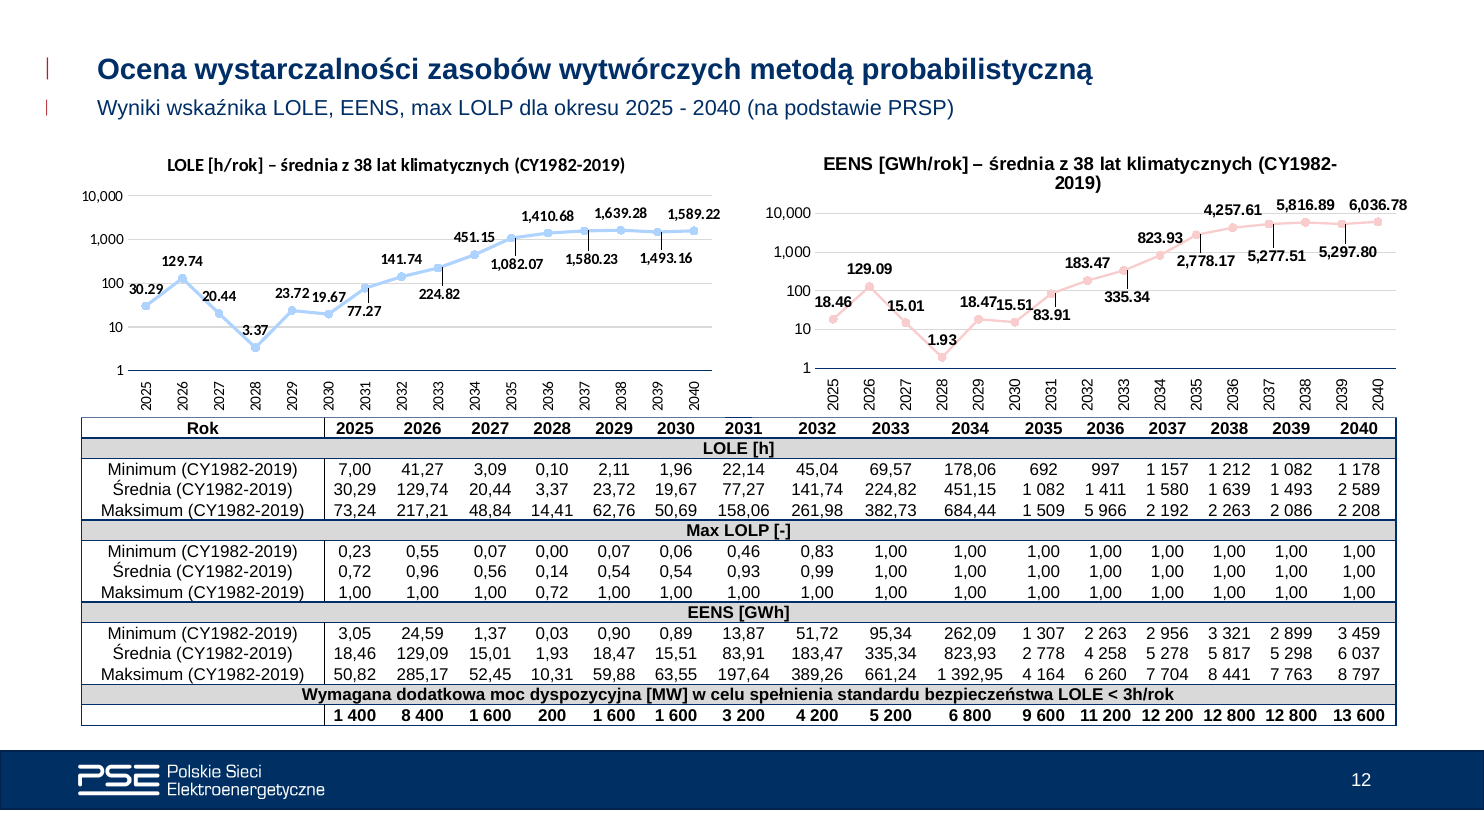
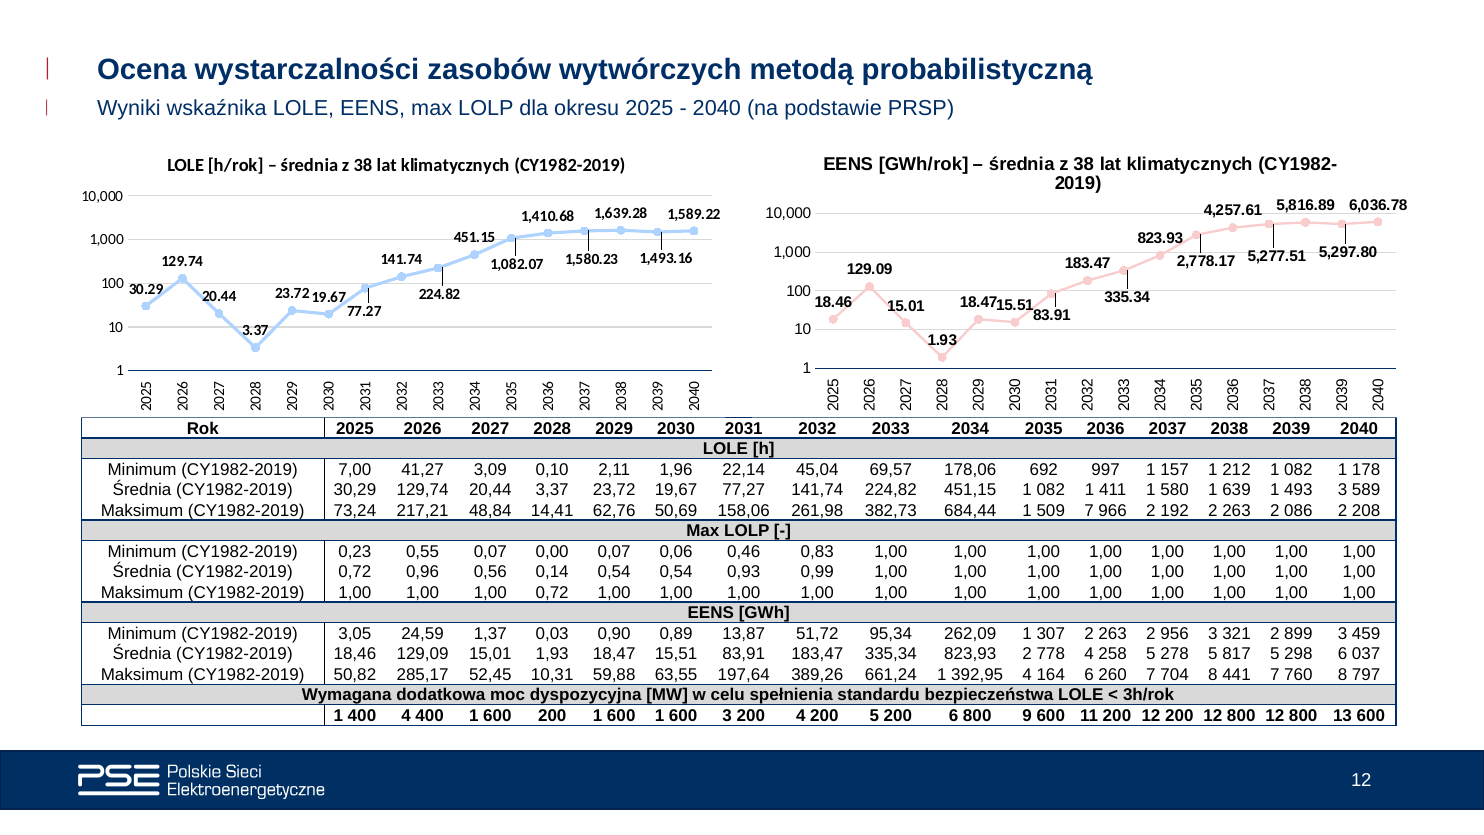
493 2: 2 -> 3 (1343, 490)
509 5: 5 -> 7 (1089, 511)
763: 763 -> 760 (1298, 675)
400 8: 8 -> 4 (406, 716)
